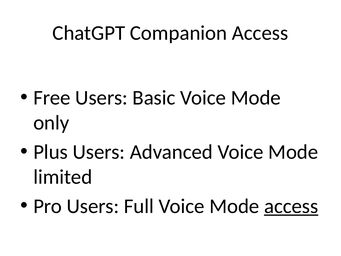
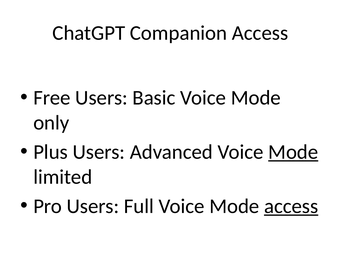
Mode underline: none -> present (293, 152)
